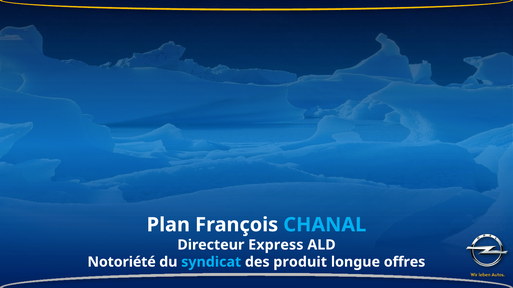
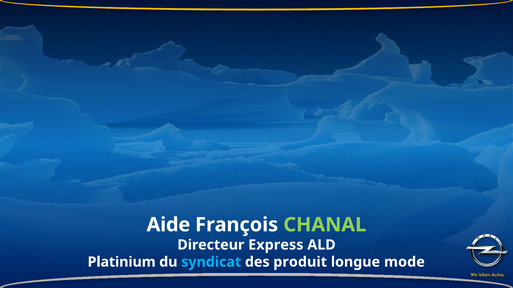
Plan: Plan -> Aide (168, 225)
CHANAL colour: light blue -> light green (325, 225)
Notoriété: Notoriété -> Platinium (122, 262)
offres: offres -> mode (404, 262)
